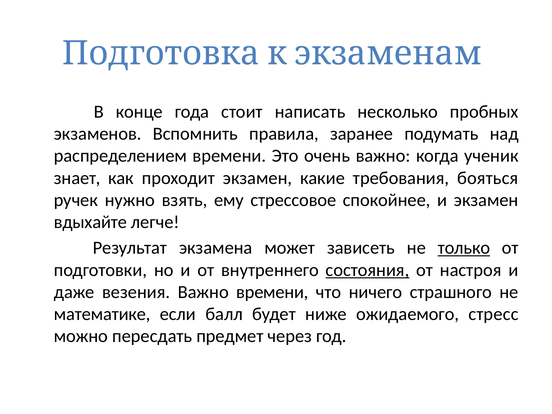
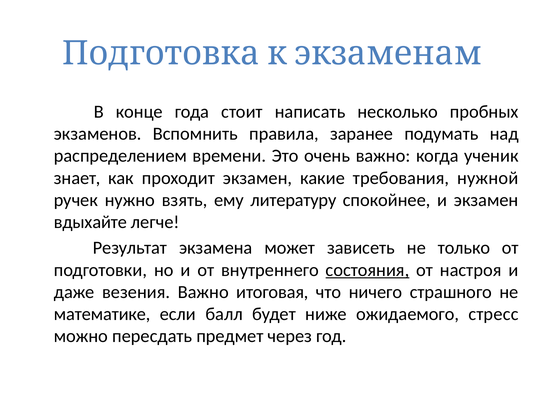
бояться: бояться -> нужной (488, 178)
стрессовое: стрессовое -> литературу (293, 200)
только underline: present -> none (464, 248)
Важно времени: времени -> итоговая (272, 292)
